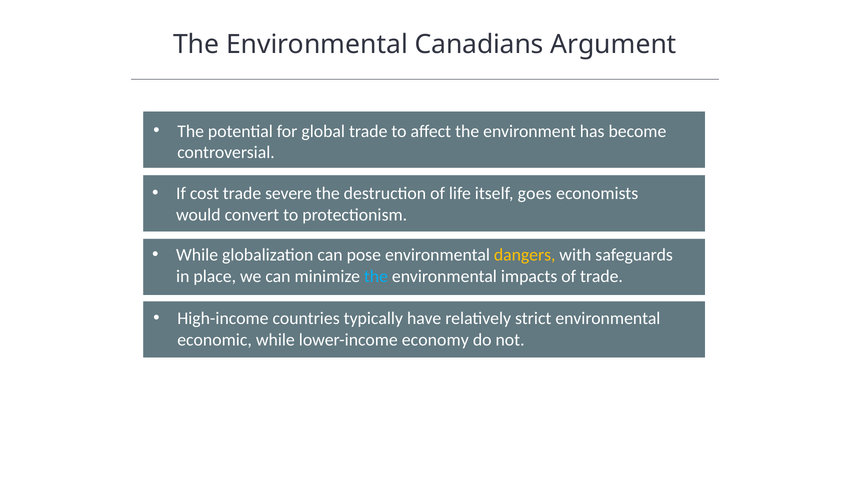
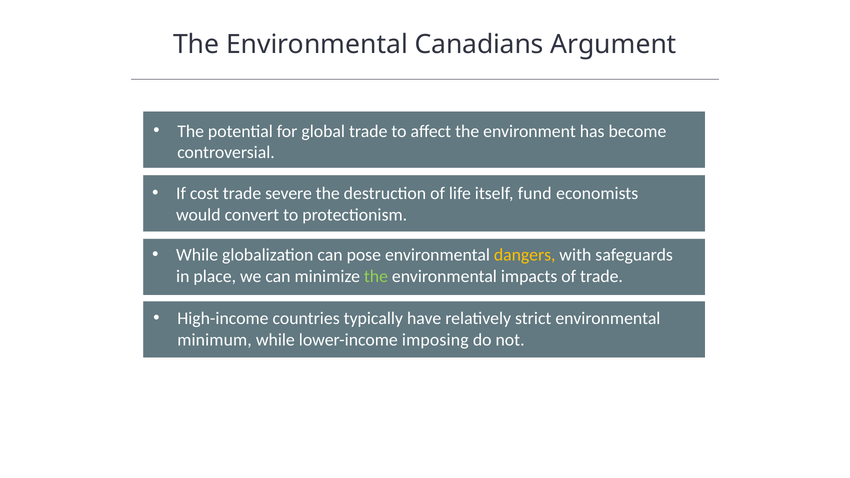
goes: goes -> fund (535, 194)
the colour: light blue -> light green (376, 276)
economic: economic -> minimum (215, 340)
economy: economy -> imposing (435, 340)
